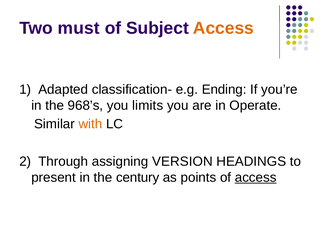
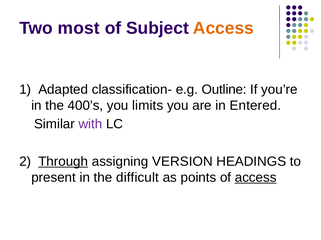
must: must -> most (79, 28)
Ending: Ending -> Outline (224, 90)
968’s: 968’s -> 400’s (85, 106)
Operate: Operate -> Entered (255, 106)
with colour: orange -> purple (90, 124)
Through underline: none -> present (63, 162)
century: century -> difficult (138, 178)
